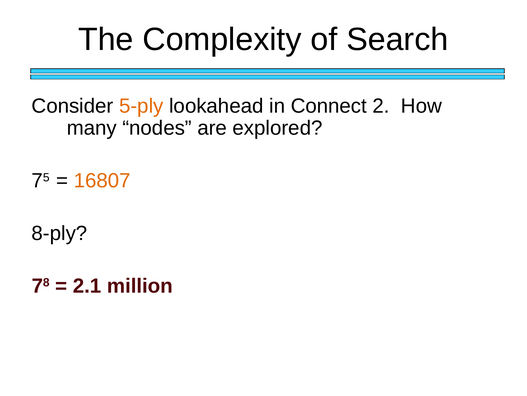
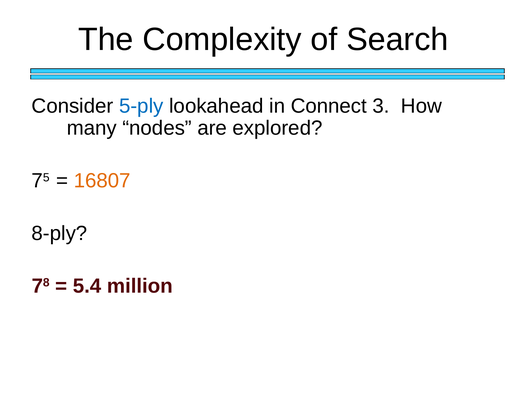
5-ply colour: orange -> blue (141, 106)
2: 2 -> 3 (381, 106)
2.1: 2.1 -> 5.4 (87, 285)
